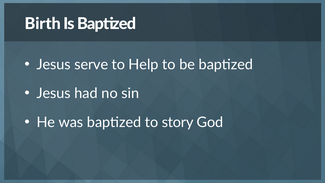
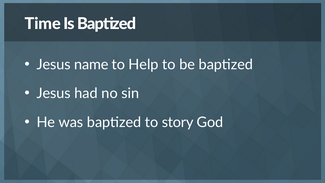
Birth: Birth -> Time (43, 24)
serve: serve -> name (91, 64)
